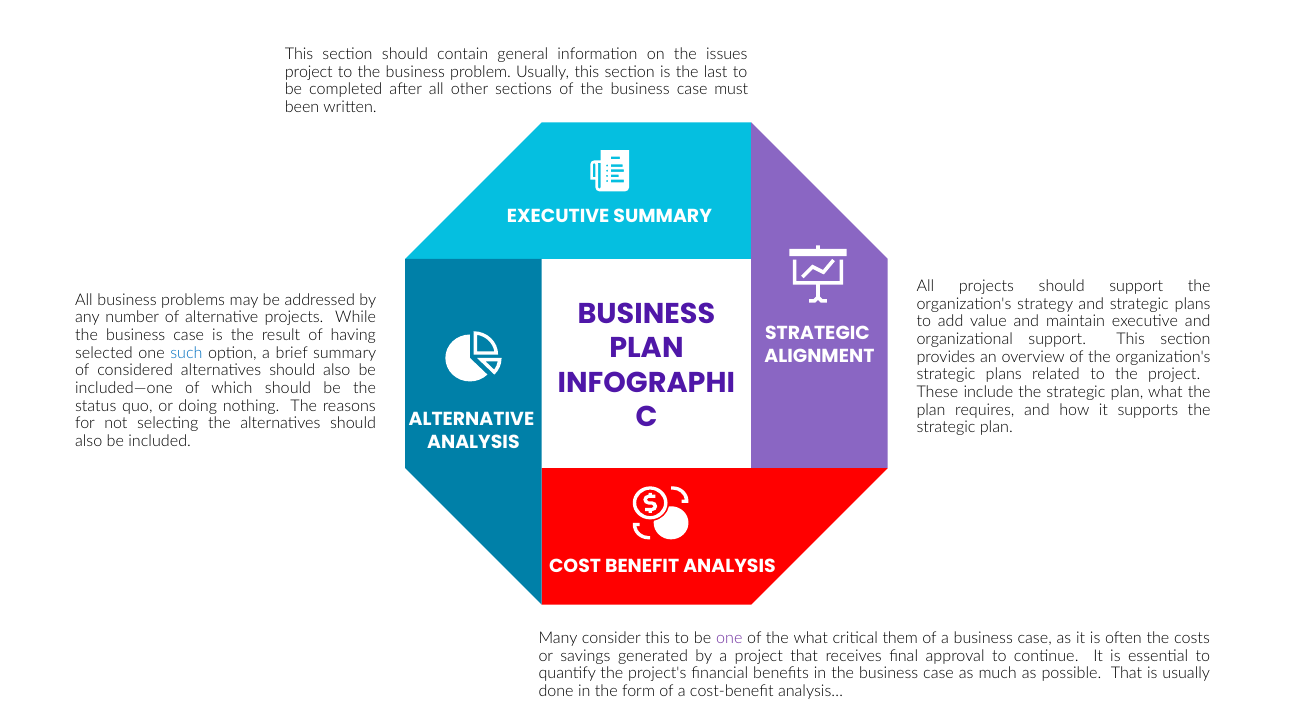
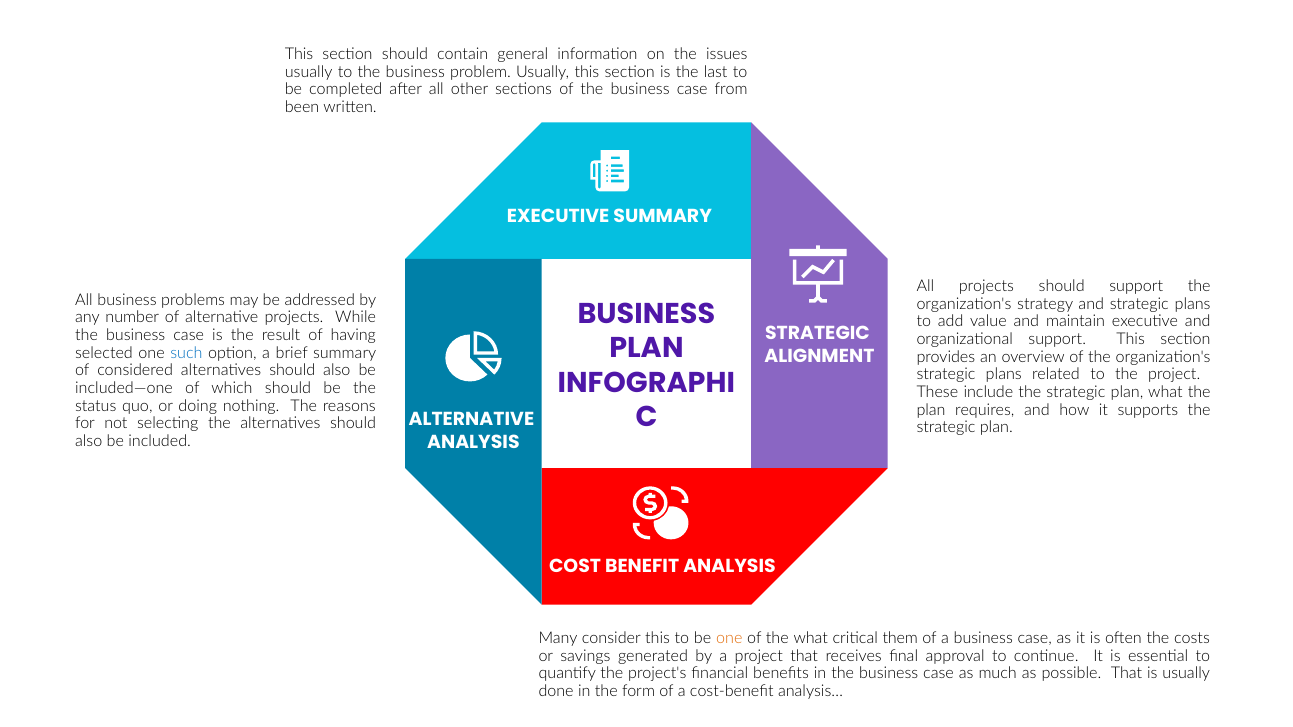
project: project -> usually (309, 72)
must: must -> from (731, 89)
one colour: purple -> orange (729, 638)
